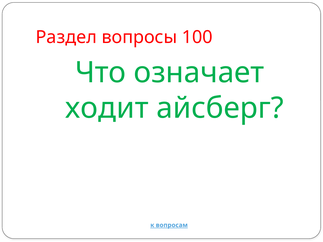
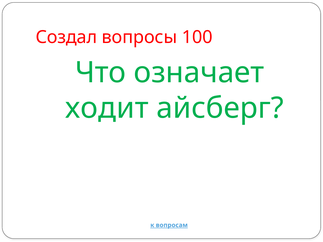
Раздел: Раздел -> Создал (66, 37)
